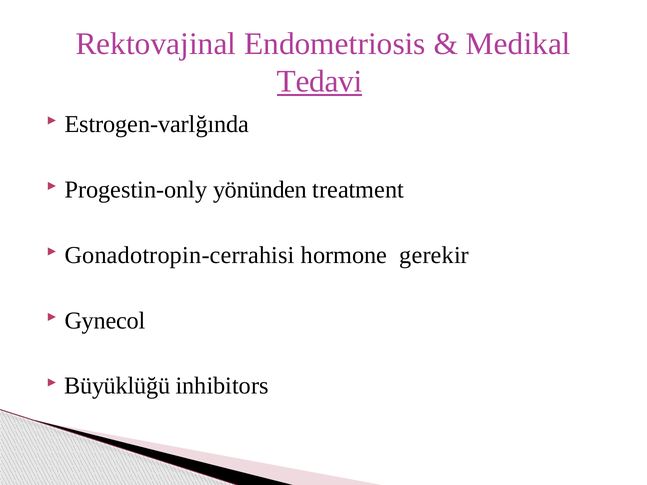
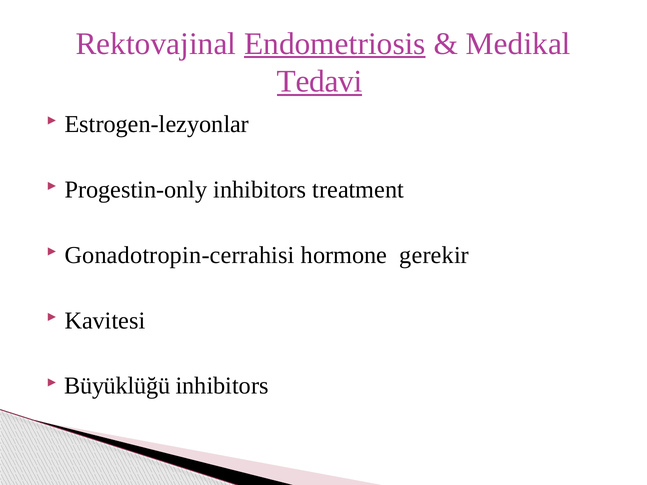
Endometriosis underline: none -> present (335, 44)
Estrogen-varlğında: Estrogen-varlğında -> Estrogen-lezyonlar (157, 124)
Progestin-only yönünden: yönünden -> inhibitors (260, 190)
Gynecol: Gynecol -> Kavitesi (105, 321)
